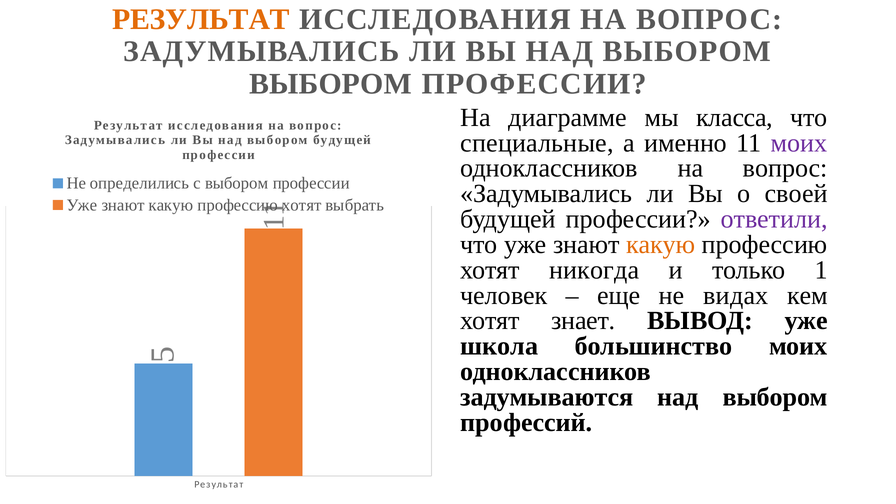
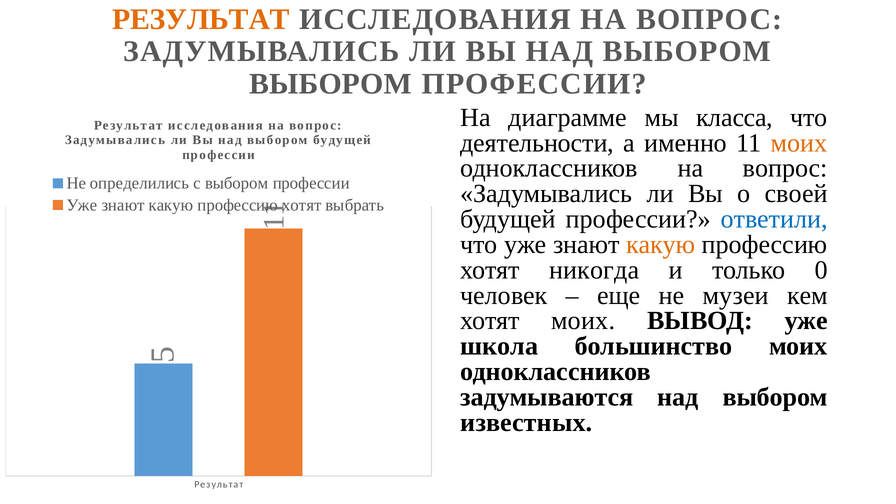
специальные: специальные -> деятельности (537, 143)
моих colour: purple -> orange (799, 143)
ответили colour: purple -> blue (774, 219)
только 1: 1 -> 0 (821, 270)
видах: видах -> музеи (736, 295)
хотят знает: знает -> моих (583, 321)
профессий: профессий -> известных (526, 423)
